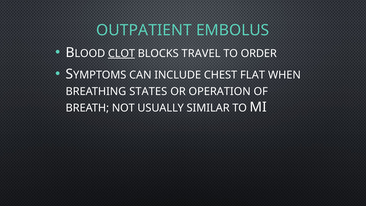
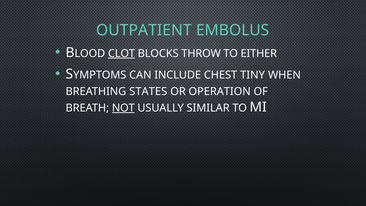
TRAVEL: TRAVEL -> THROW (201, 53)
ORDER: ORDER -> EITHER (259, 53)
FLAT: FLAT -> TINY (253, 75)
NOT underline: none -> present (123, 108)
